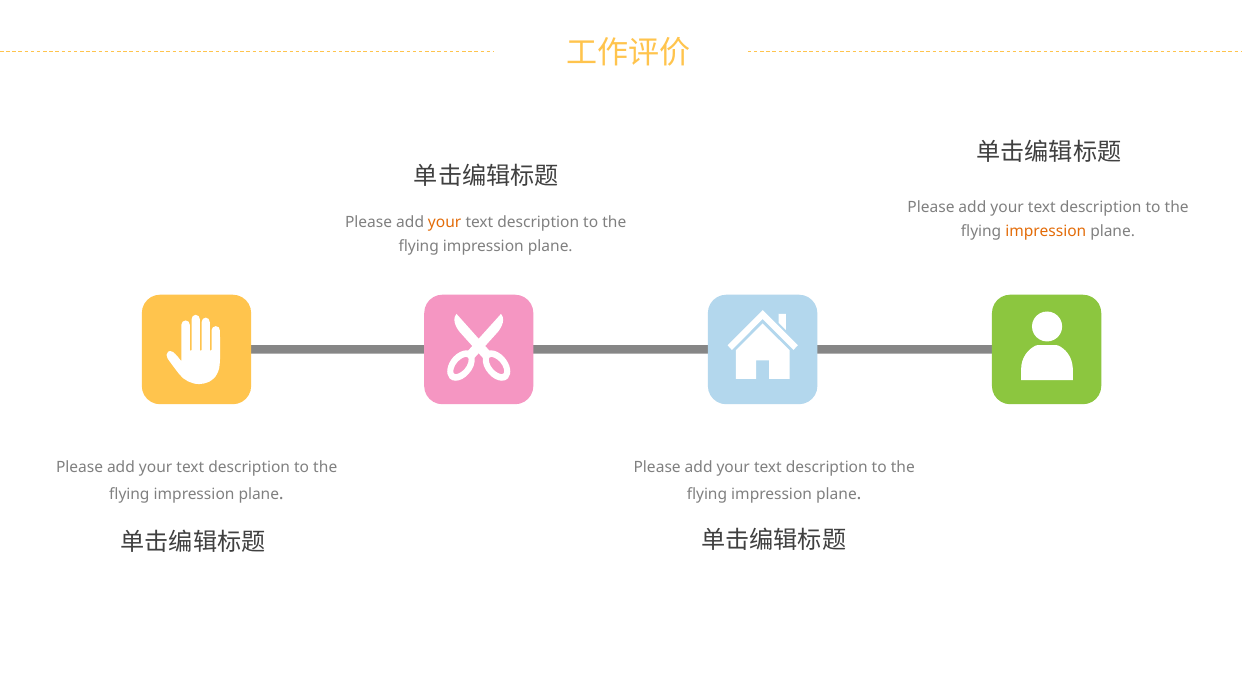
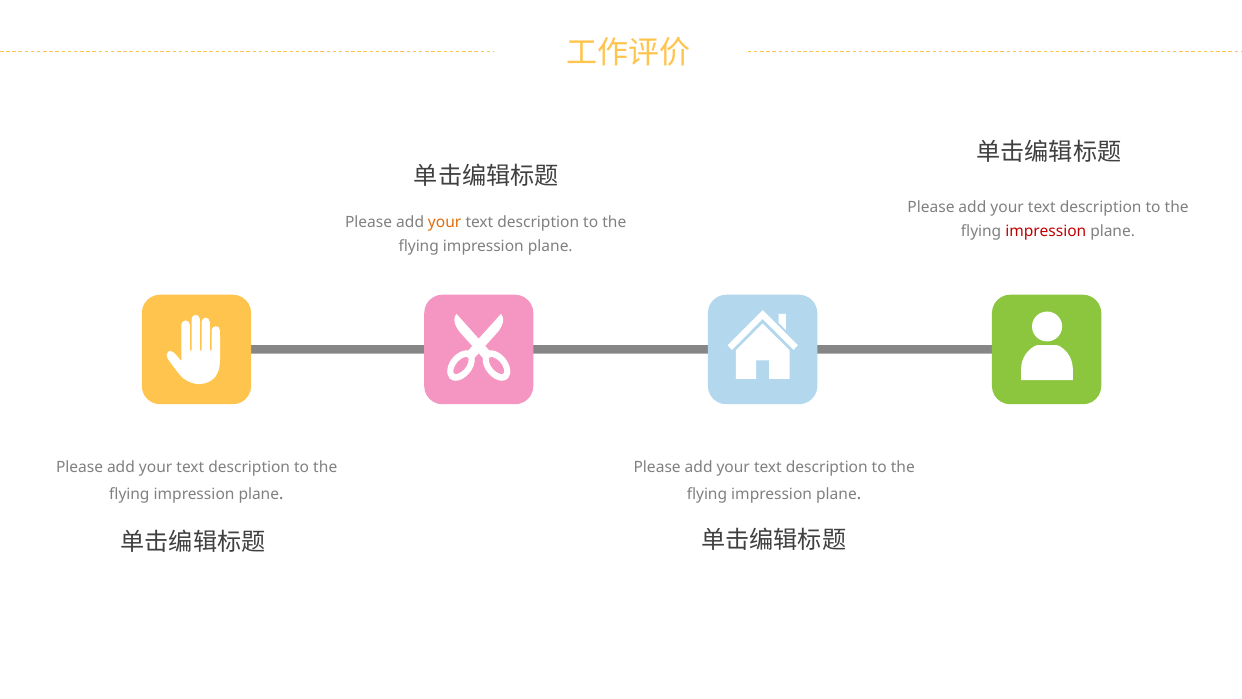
impression colour: orange -> red (1046, 232)
